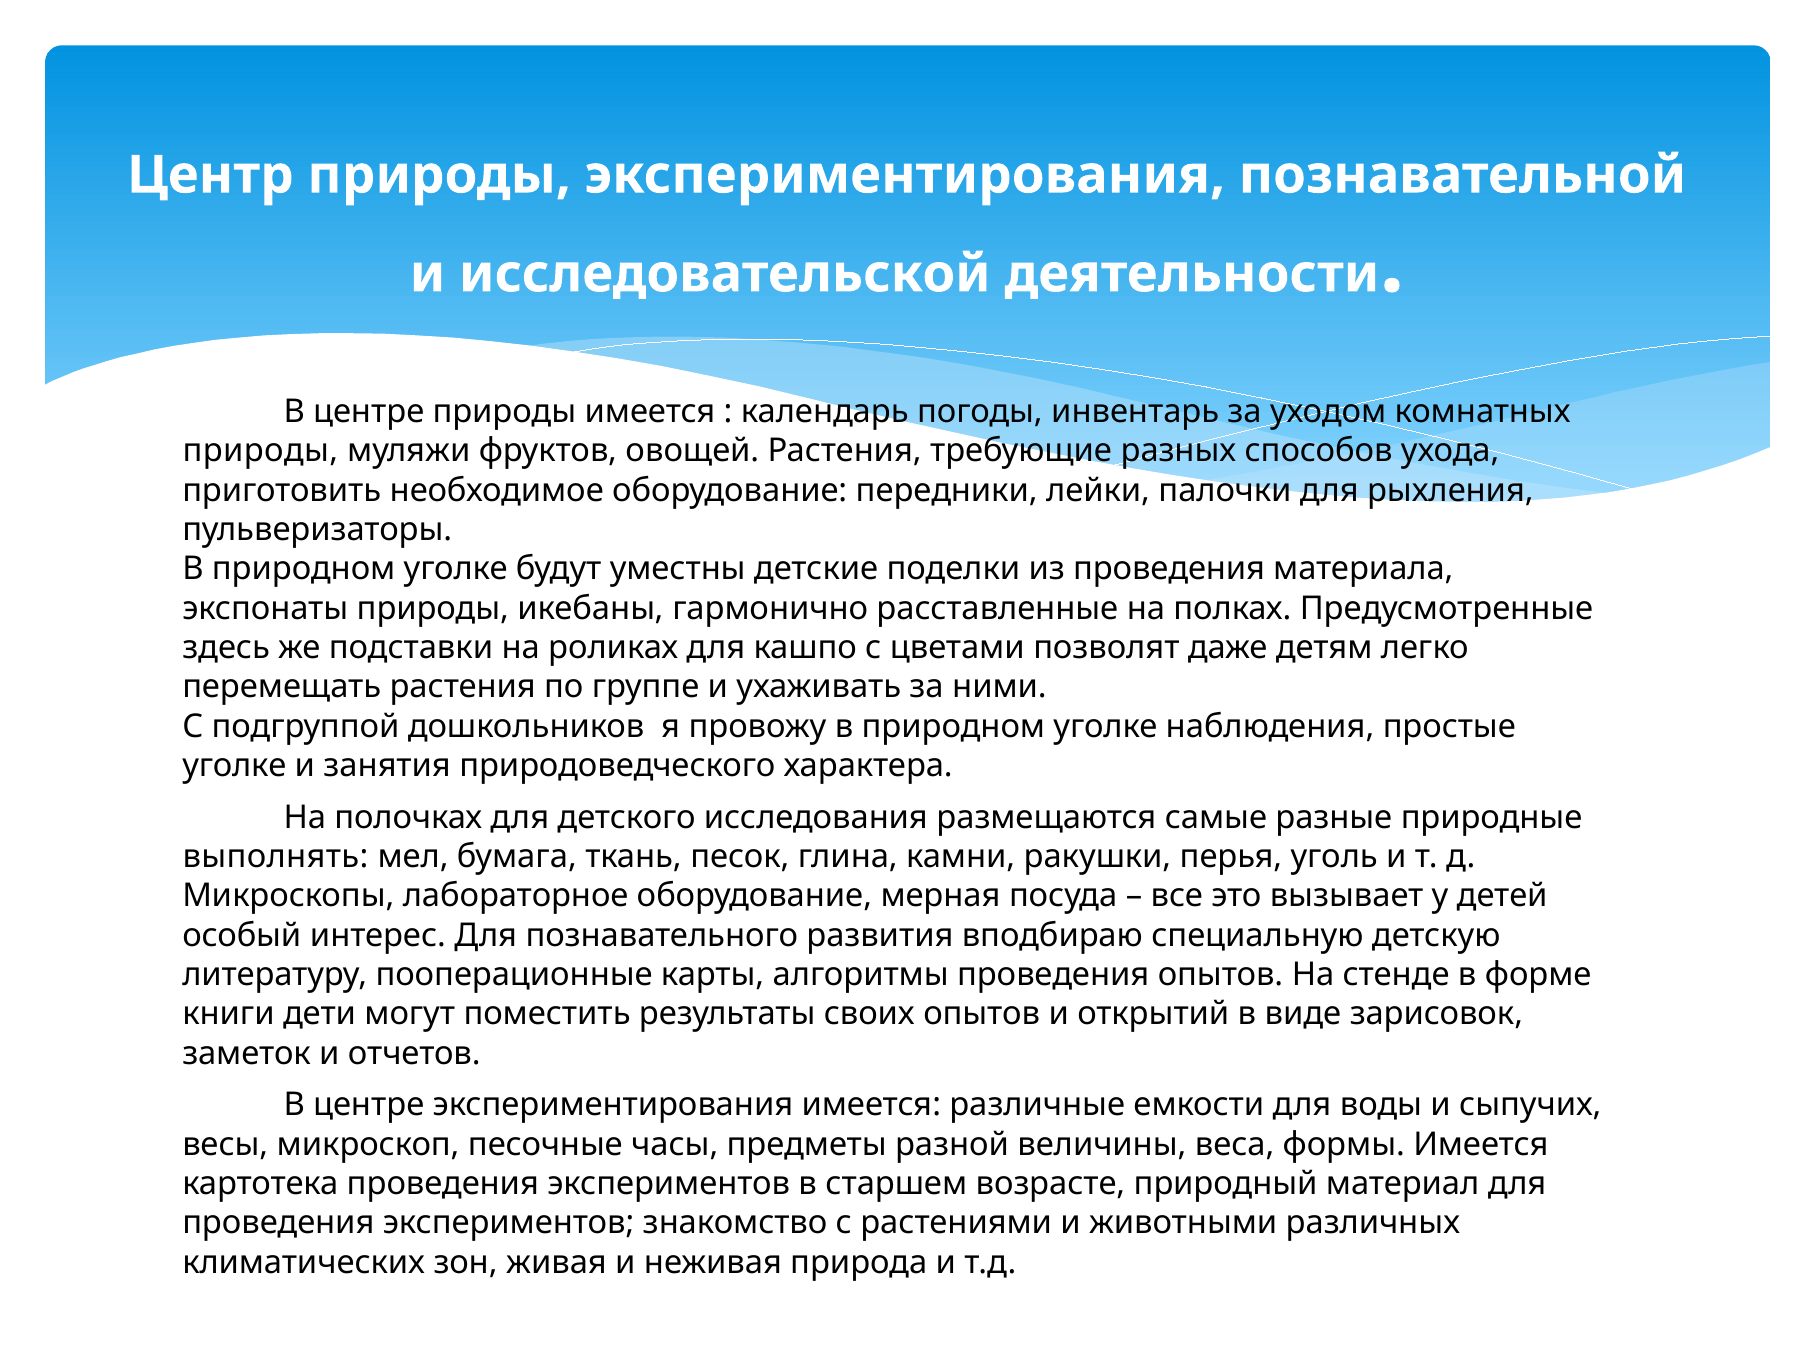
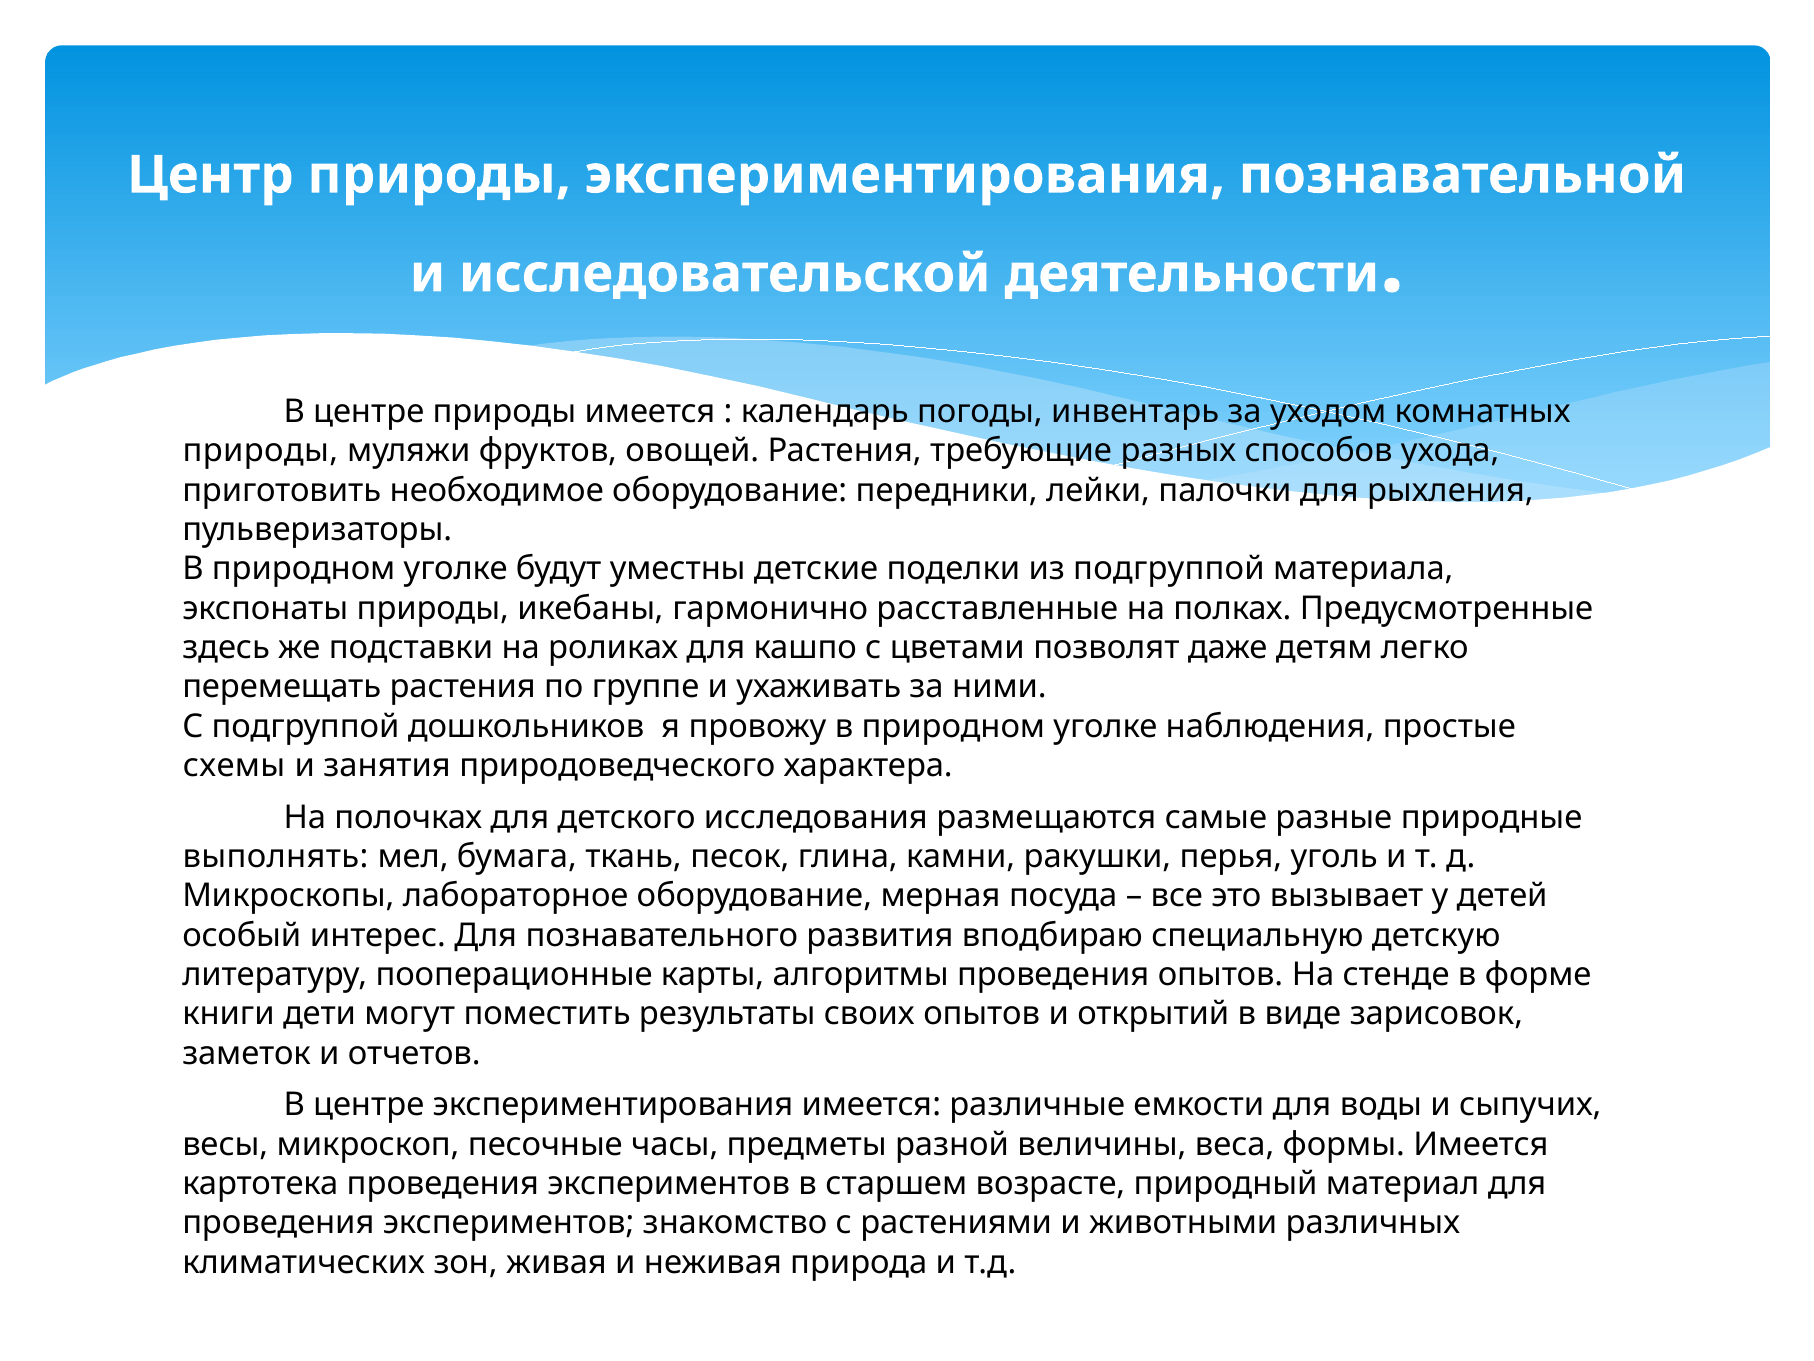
из проведения: проведения -> подгруппой (1169, 569)
уголке: уголке -> схемы (234, 765)
